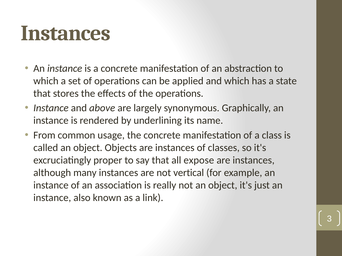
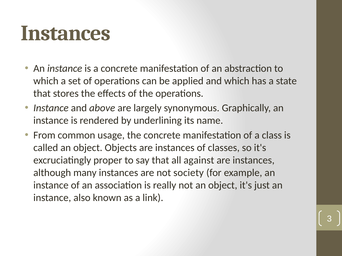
expose: expose -> against (199, 160)
vertical: vertical -> society (189, 173)
